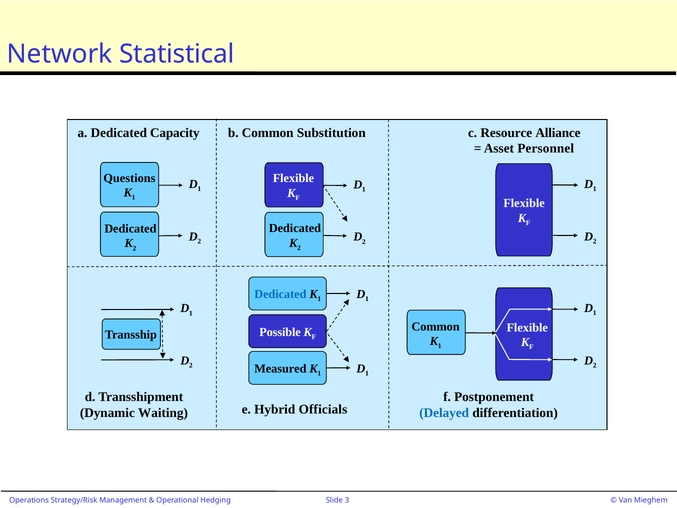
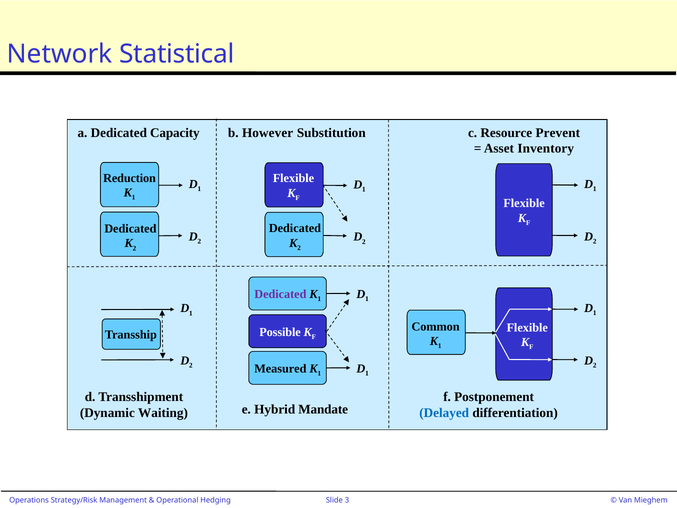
b Common: Common -> However (268, 133)
Alliance: Alliance -> Prevent (558, 133)
Personnel: Personnel -> Inventory (546, 148)
Questions: Questions -> Reduction (130, 178)
Dedicated colour: blue -> purple (280, 294)
Officials: Officials -> Mandate (323, 409)
